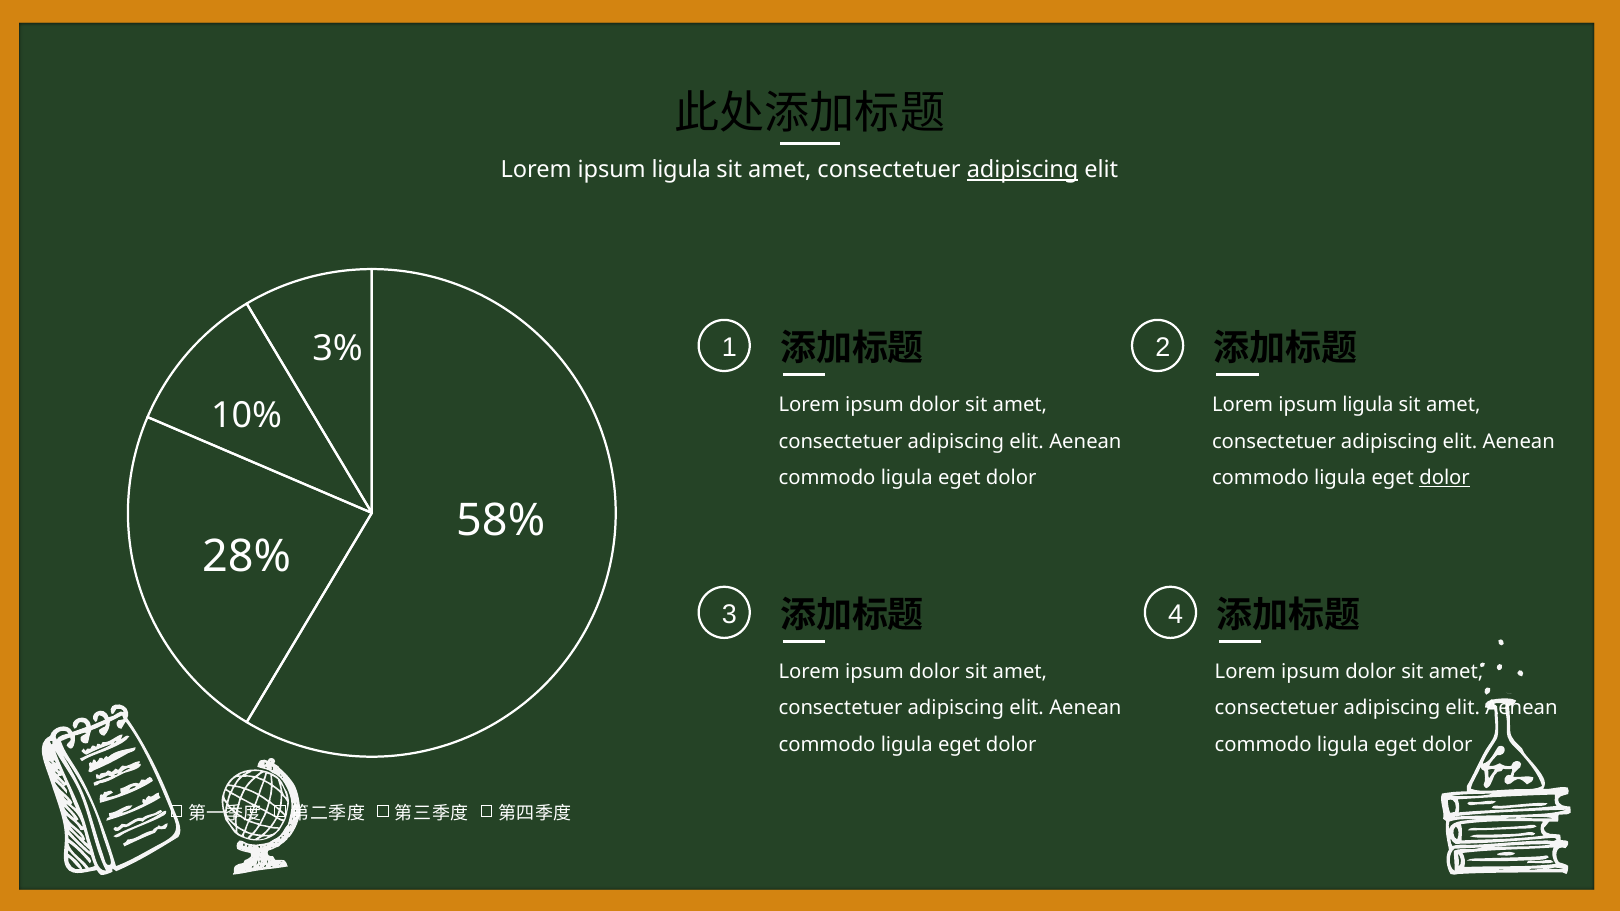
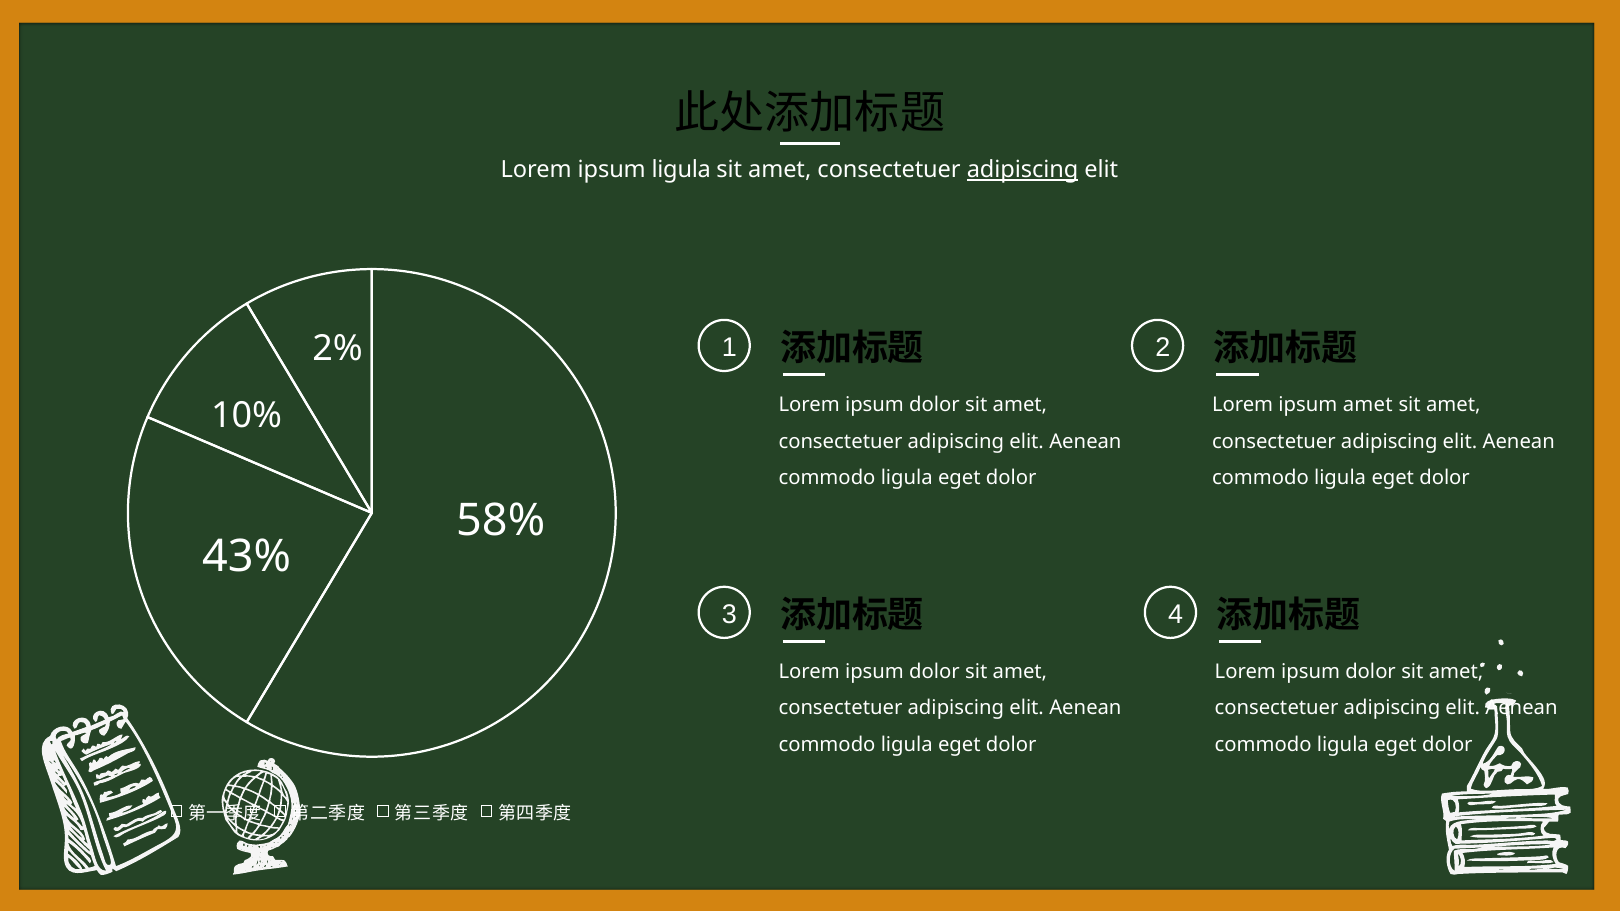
3%: 3% -> 2% (338, 349)
ligula: ligula -> amet (1368, 405)
dolor underline: present -> none (1445, 478)
28%: 28% -> 43% (247, 557)
